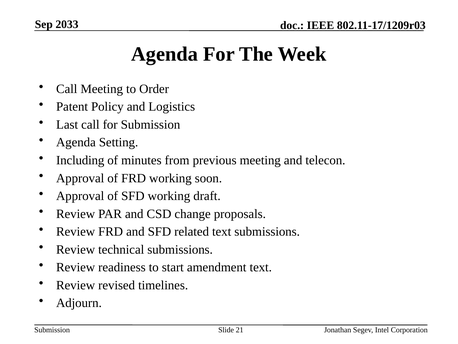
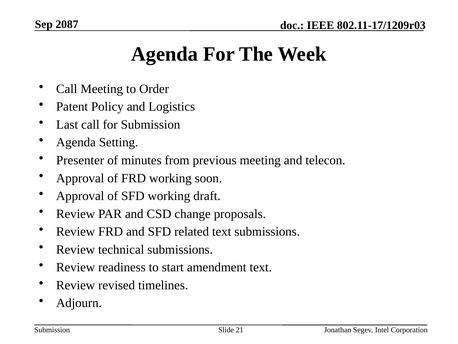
2033: 2033 -> 2087 (67, 24)
Including: Including -> Presenter (80, 160)
